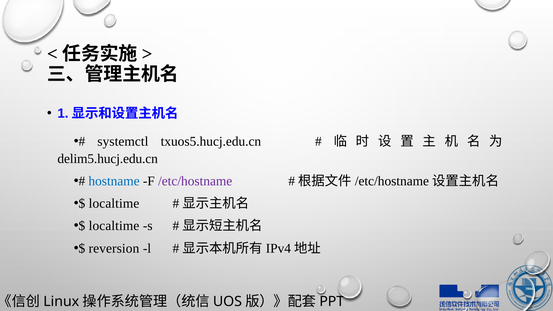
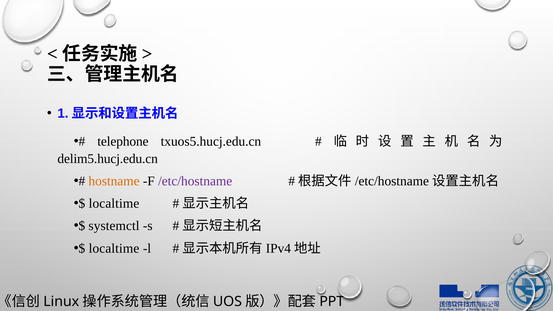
systemctl: systemctl -> telephone (123, 141)
hostname colour: blue -> orange (114, 181)
localtime: localtime -> systemctl (114, 226)
reversion: reversion -> localtime (114, 248)
